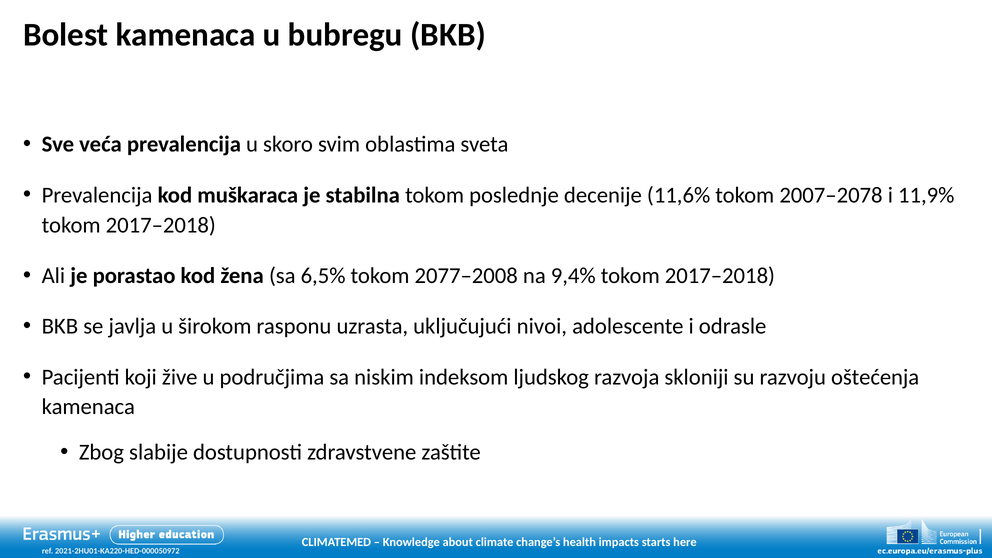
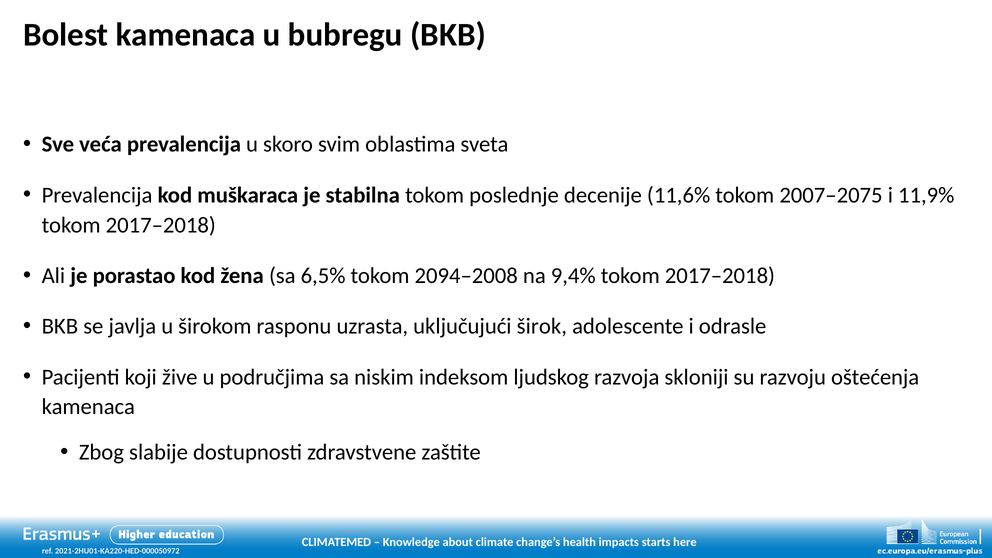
2007–2078: 2007–2078 -> 2007–2075 (831, 195)
2077–2008: 2077–2008 -> 2094–2008 (466, 276)
nivoi: nivoi -> širok (542, 326)
